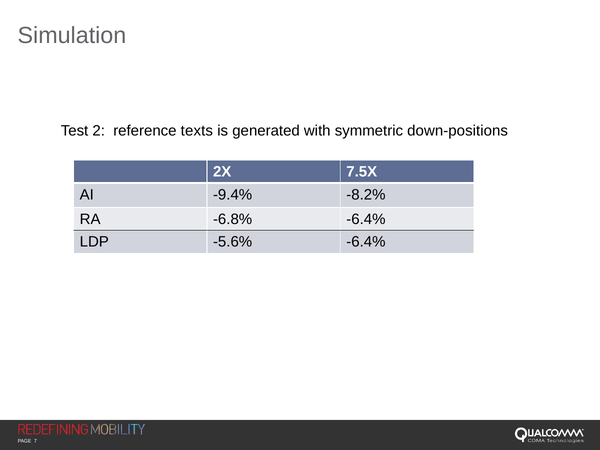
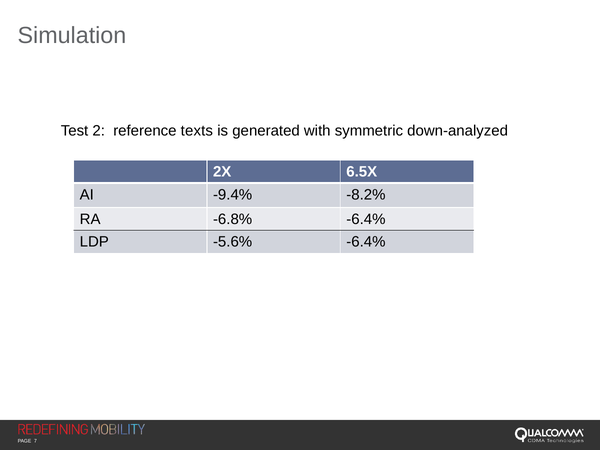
down-positions: down-positions -> down-analyzed (458, 131)
7.5X: 7.5X -> 6.5X (362, 172)
